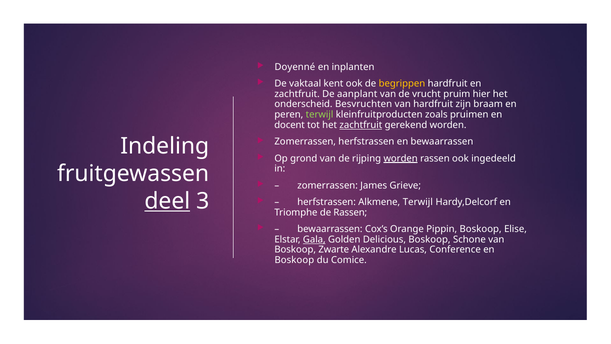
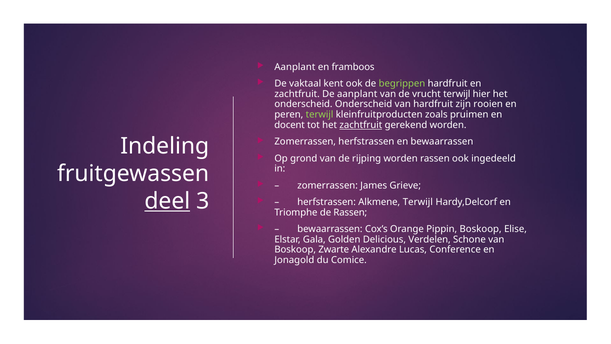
Doyenné: Doyenné -> Aanplant (295, 67)
inplanten: inplanten -> framboos (353, 67)
begrippen colour: yellow -> light green (402, 84)
vrucht pruim: pruim -> terwijl (457, 94)
onderscheid Besvruchten: Besvruchten -> Onderscheid (364, 104)
braam: braam -> rooien (488, 104)
worden underline: present -> none (401, 158)
Gala underline: present -> none (314, 239)
Delicious Boskoop: Boskoop -> Verdelen (430, 239)
Boskoop: Boskoop -> Jonagold (294, 260)
